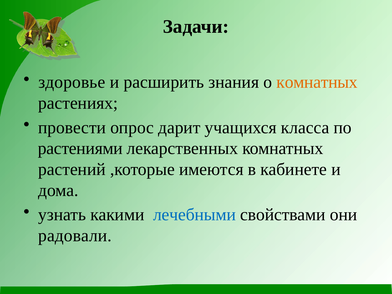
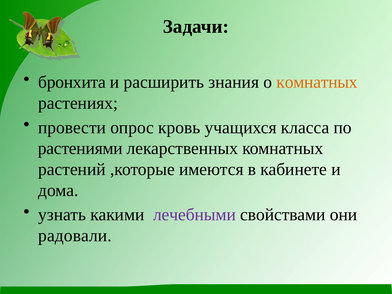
здоровье: здоровье -> бронхита (72, 82)
дарит: дарит -> кровь (179, 128)
лечебными colour: blue -> purple (194, 215)
